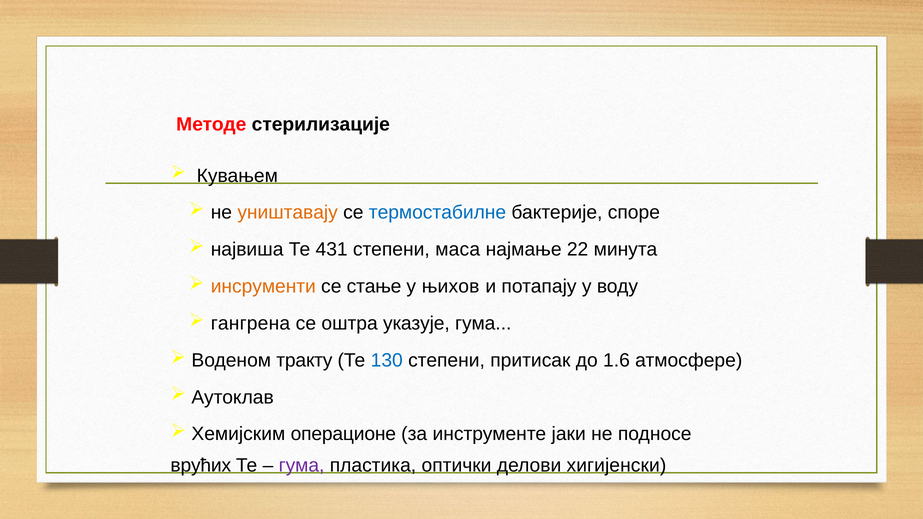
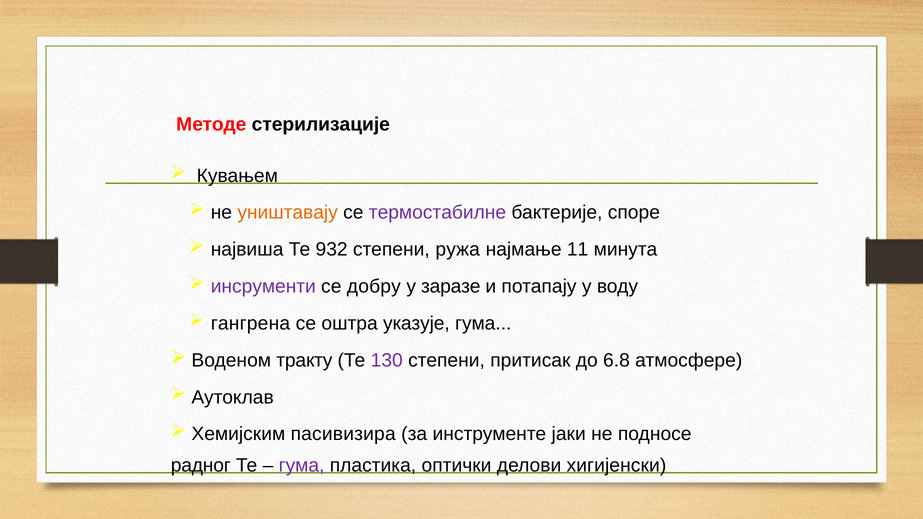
термостабилне colour: blue -> purple (437, 213)
431: 431 -> 932 (332, 250)
маса: маса -> ружа (458, 250)
22: 22 -> 11 (578, 250)
инсрументи colour: orange -> purple (263, 287)
стање: стање -> добру (374, 287)
њихов: њихов -> заразе (451, 287)
130 colour: blue -> purple (387, 360)
1.6: 1.6 -> 6.8 (616, 360)
операционе: операционе -> пасивизира (343, 434)
врућих: врућих -> радног (201, 465)
